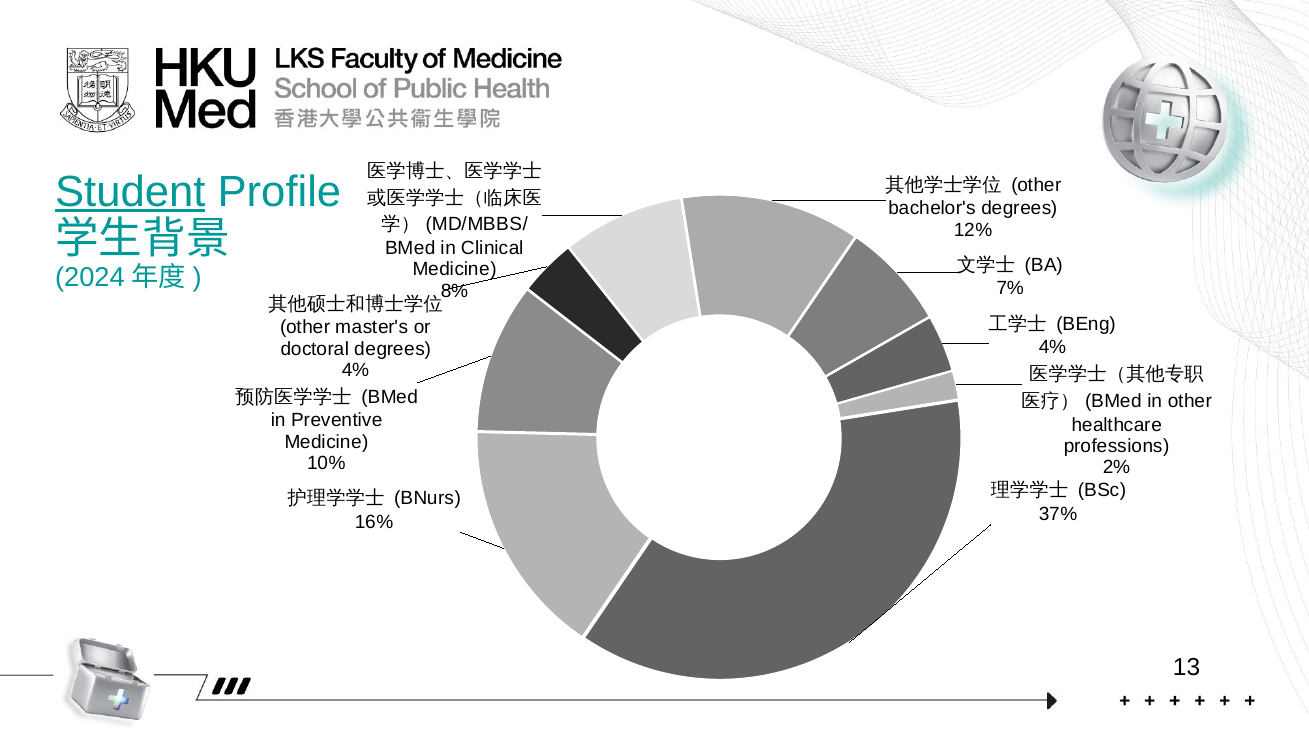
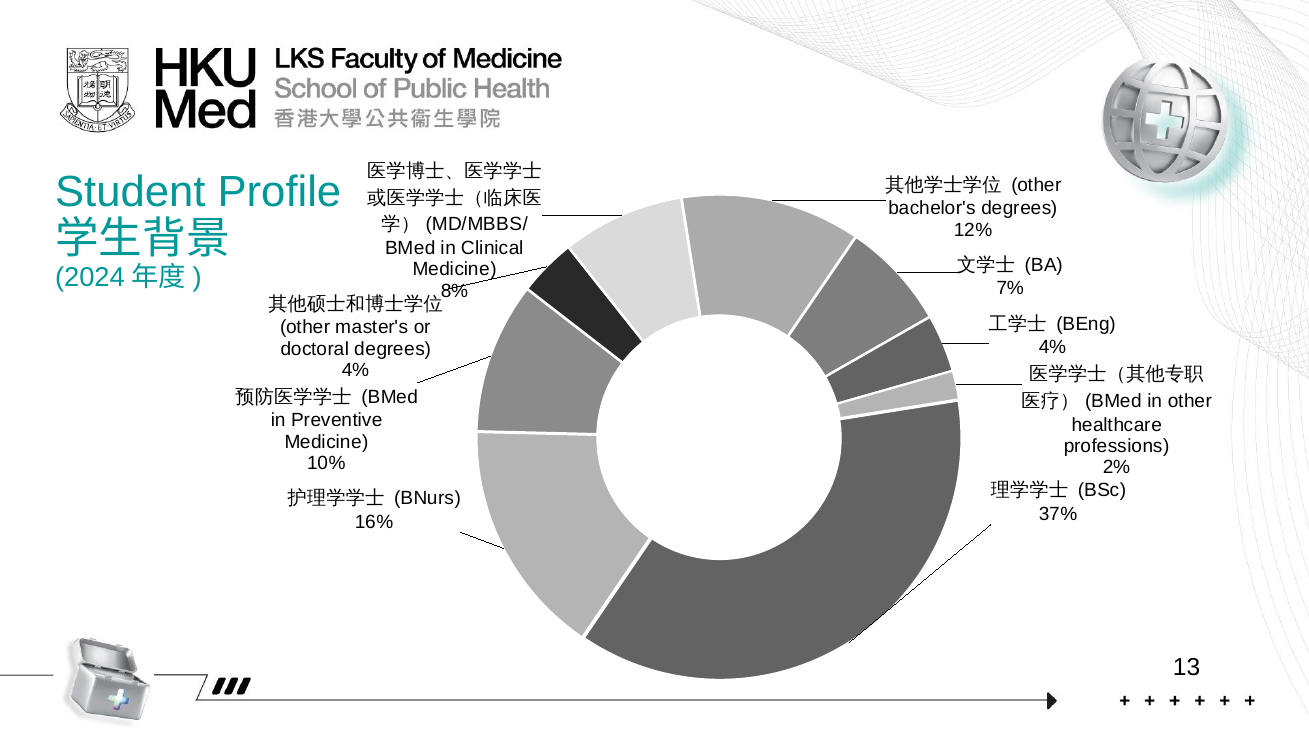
Student underline: present -> none (130, 192)
